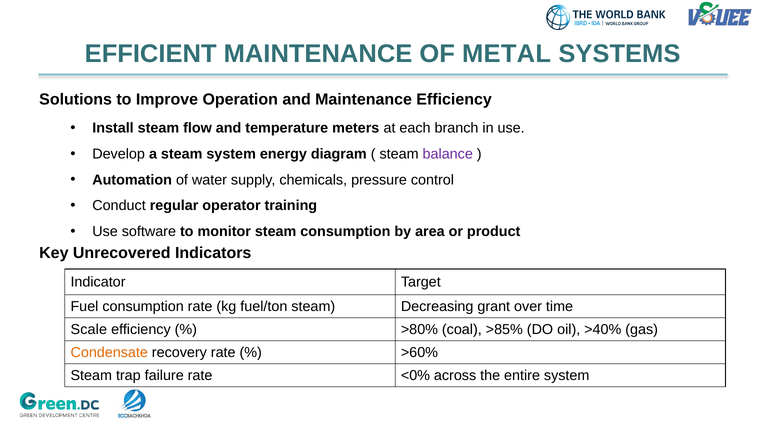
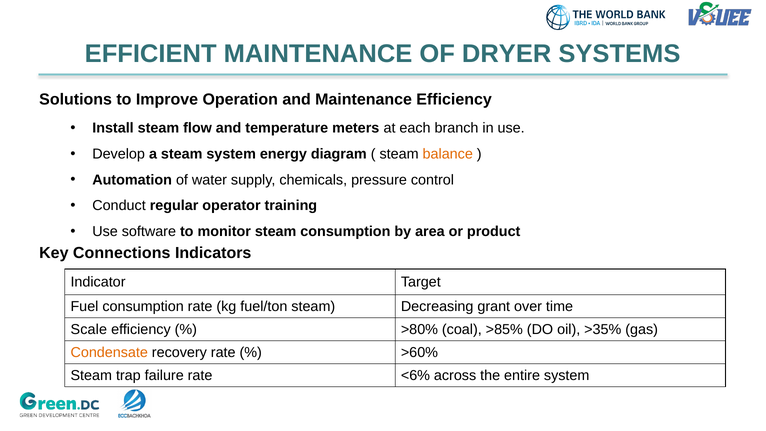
METAL: METAL -> DRYER (507, 54)
balance colour: purple -> orange (448, 154)
Unrecovered: Unrecovered -> Connections (122, 253)
>40%: >40% -> >35% (603, 329)
<0%: <0% -> <6% (415, 375)
